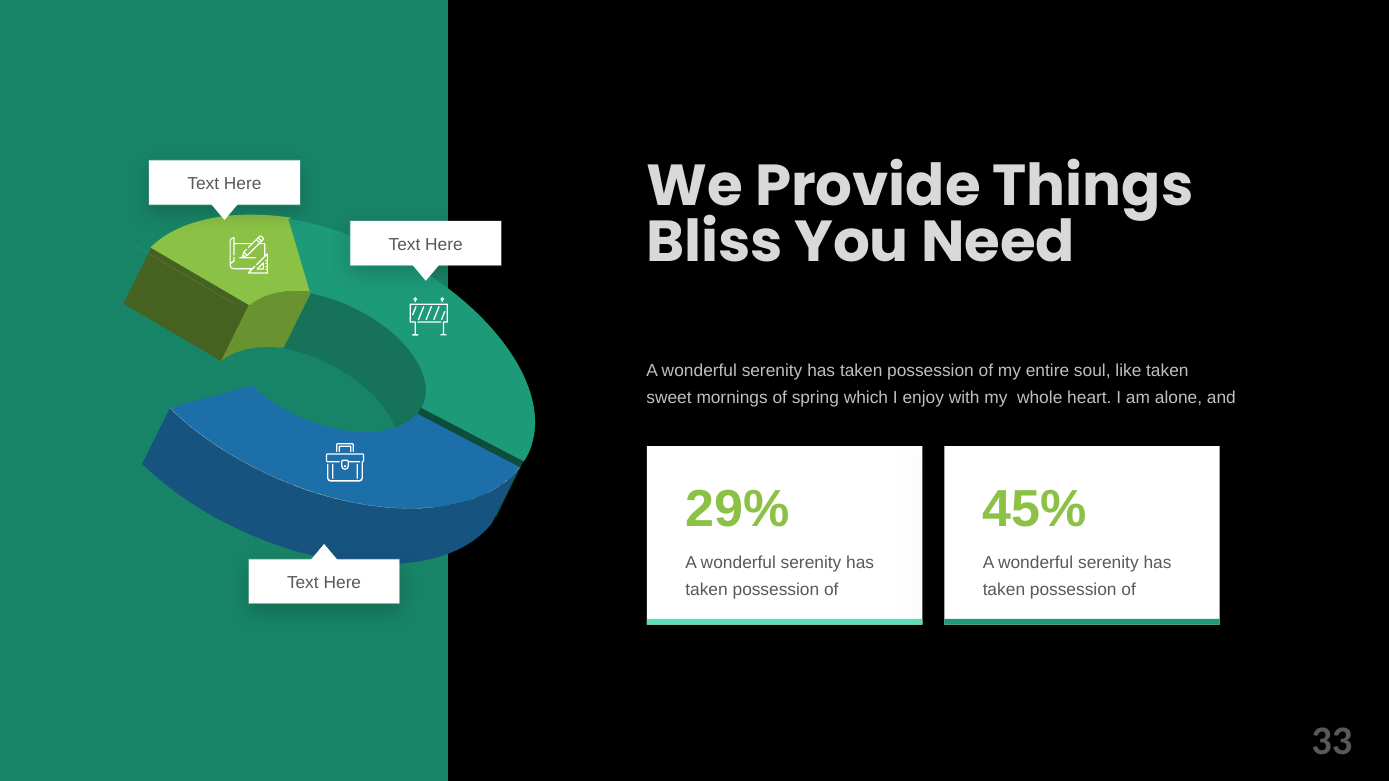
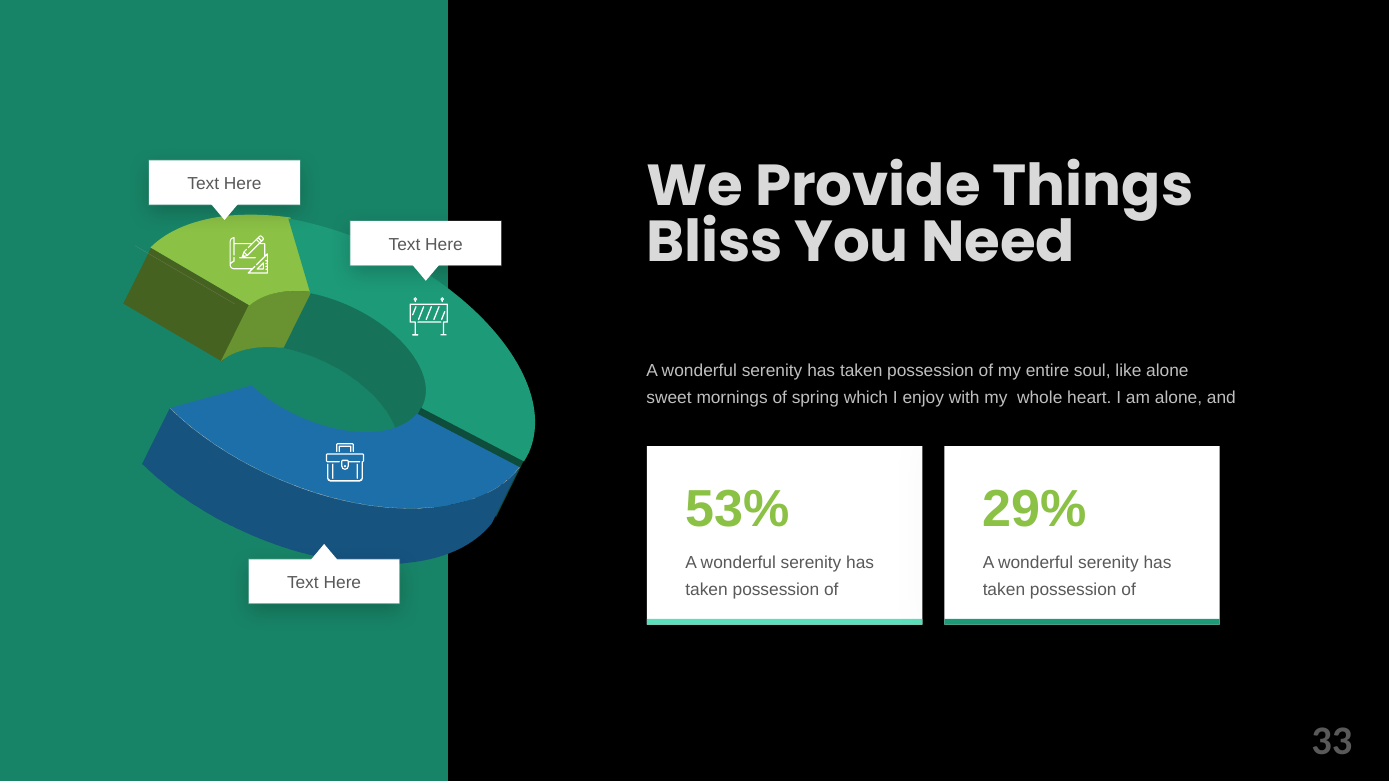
like taken: taken -> alone (1167, 371)
29%: 29% -> 53% (737, 509)
45%: 45% -> 29% (1035, 509)
